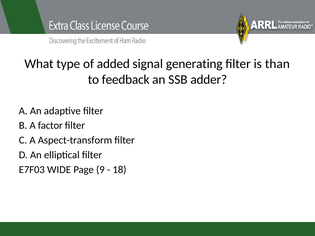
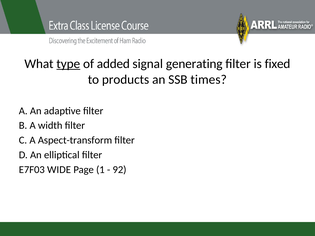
type underline: none -> present (68, 64)
than: than -> fixed (278, 64)
feedback: feedback -> products (126, 80)
adder: adder -> times (209, 80)
factor: factor -> width (50, 126)
9: 9 -> 1 (100, 170)
18: 18 -> 92 (119, 170)
